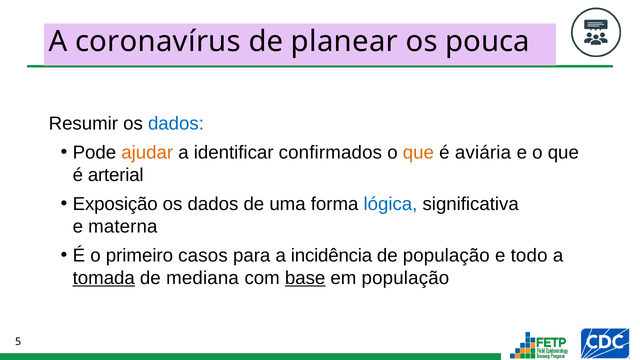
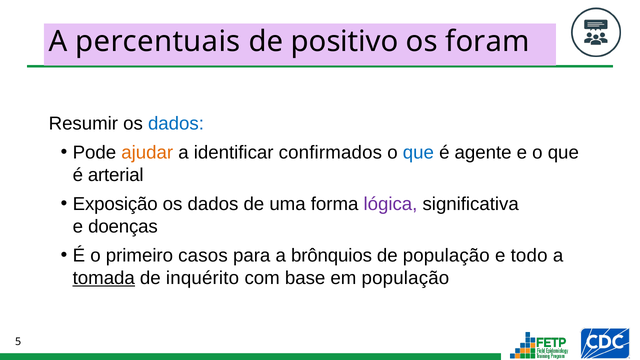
coronavírus: coronavírus -> percentuais (158, 42)
planear: planear -> positivo (345, 42)
pouca: pouca -> foram (487, 42)
que colour: orange -> blue (418, 153)
aviária: aviária -> agente (483, 153)
lógica colour: blue -> purple (390, 204)
materna: materna -> doenças (123, 226)
incidência: incidência -> brônquios (331, 255)
mediana: mediana -> inquérito (203, 278)
base underline: present -> none (305, 278)
